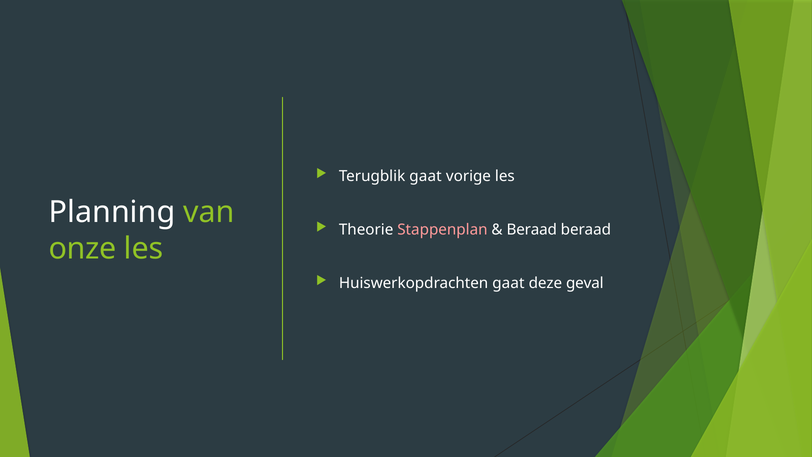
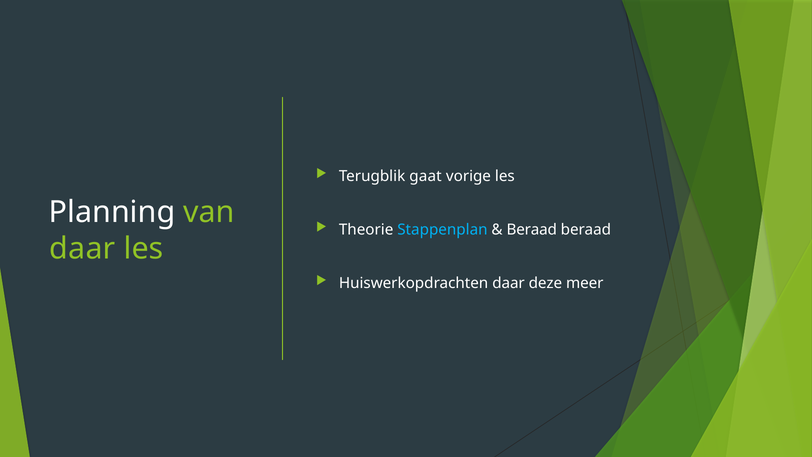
Stappenplan colour: pink -> light blue (442, 229)
onze: onze -> daar (82, 249)
Huiswerkopdrachten gaat: gaat -> daar (509, 283)
geval: geval -> meer (585, 283)
